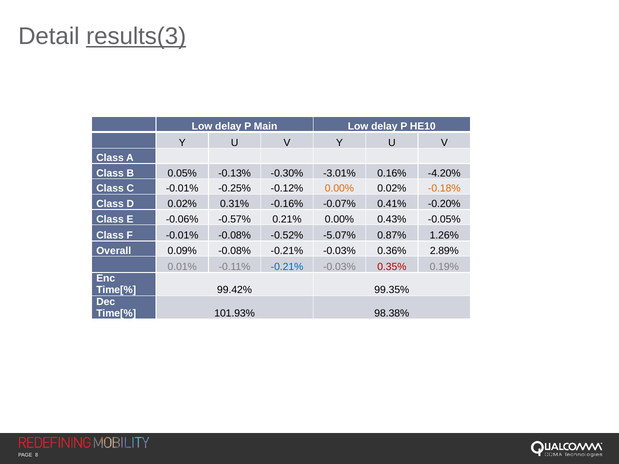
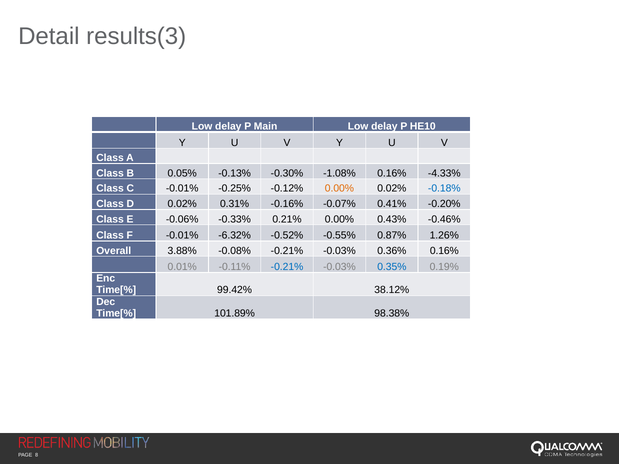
results(3 underline: present -> none (136, 36)
-3.01%: -3.01% -> -1.08% (339, 173)
-4.20%: -4.20% -> -4.33% (444, 173)
-0.18% colour: orange -> blue (444, 189)
-0.57%: -0.57% -> -0.33% (235, 219)
-0.05%: -0.05% -> -0.46% (444, 219)
-0.01% -0.08%: -0.08% -> -6.32% (235, 236)
-5.07%: -5.07% -> -0.55% (339, 236)
0.09%: 0.09% -> 3.88% (182, 251)
0.36% 2.89%: 2.89% -> 0.16% (444, 251)
0.35% colour: red -> blue (392, 267)
99.35%: 99.35% -> 38.12% (392, 290)
101.93%: 101.93% -> 101.89% (235, 313)
